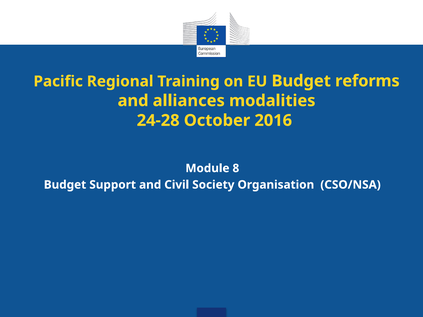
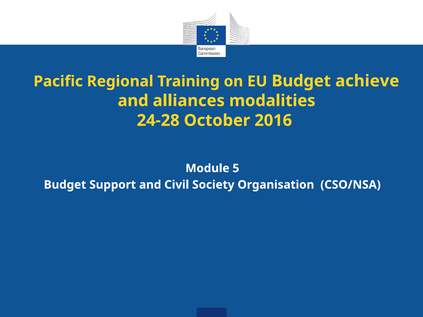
reforms: reforms -> achieve (367, 81)
8: 8 -> 5 (236, 168)
